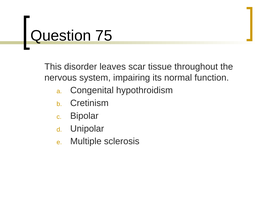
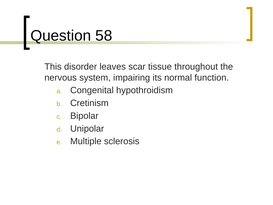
75: 75 -> 58 (104, 36)
